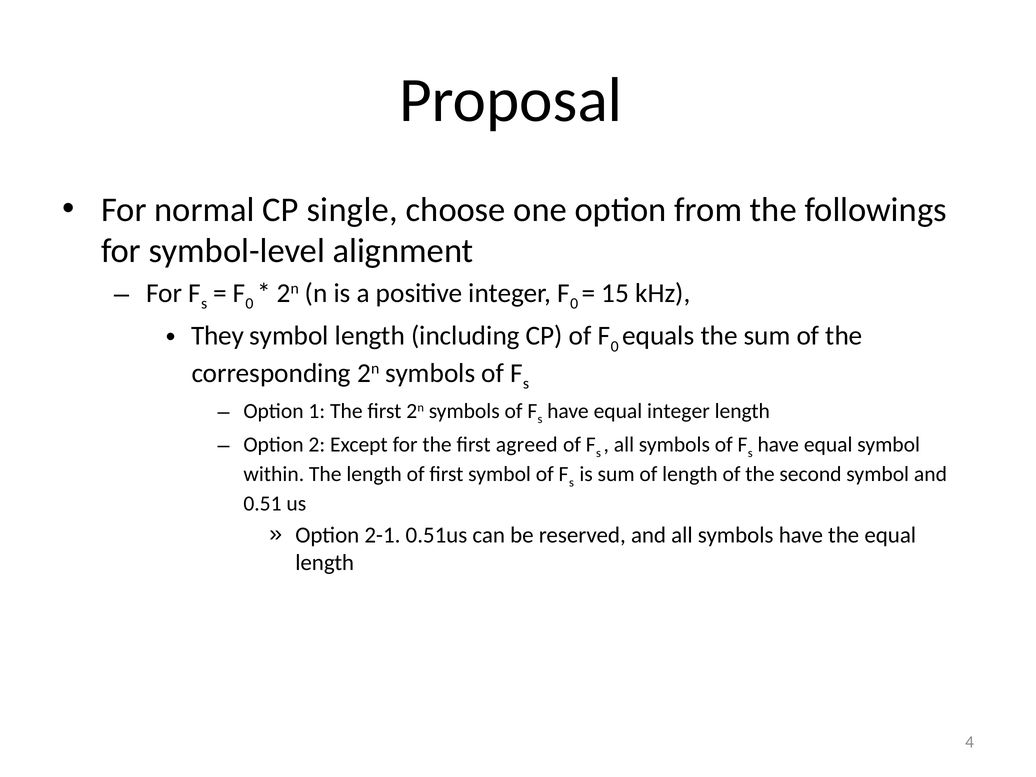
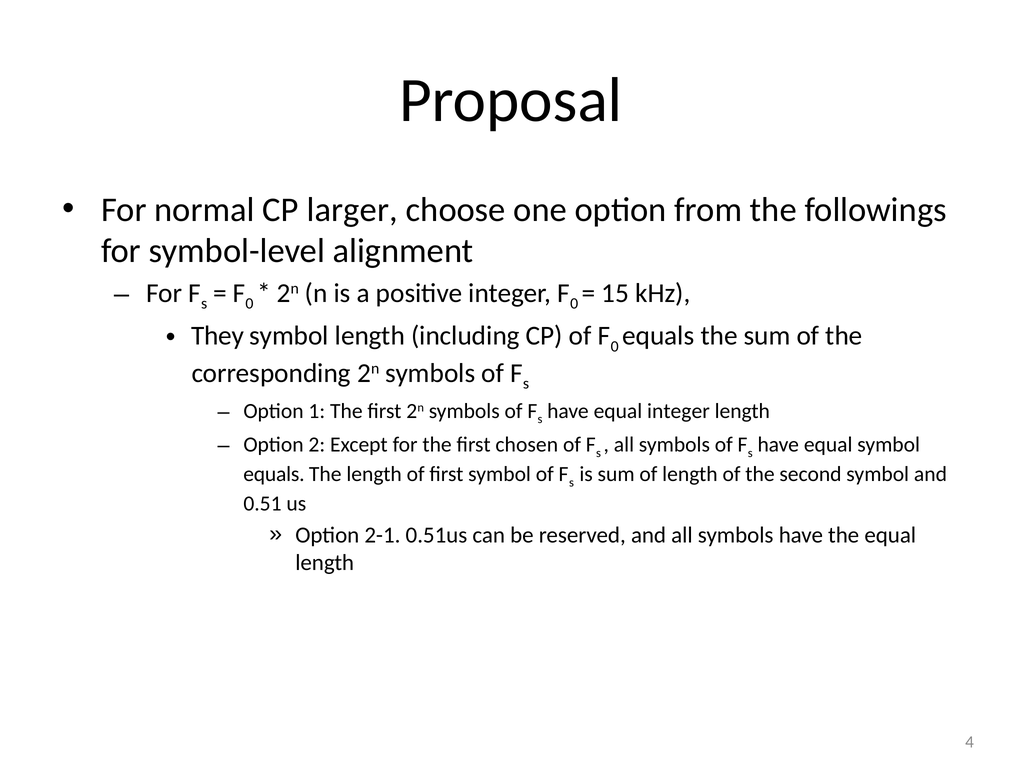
single: single -> larger (352, 210)
agreed: agreed -> chosen (527, 445)
within: within -> equals (274, 474)
